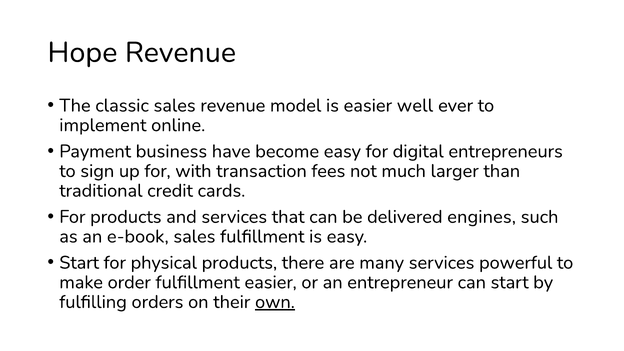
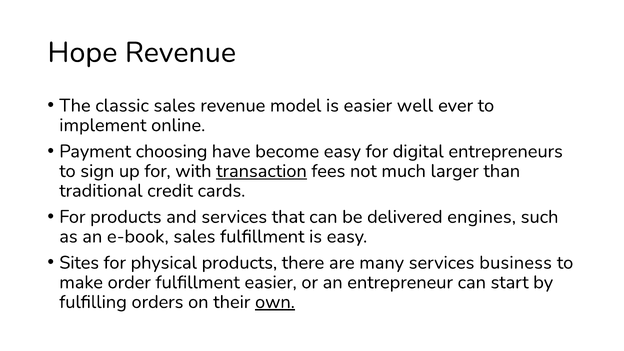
business: business -> choosing (172, 151)
transaction underline: none -> present (261, 171)
Start: Start -> Sites (79, 263)
powerful: powerful -> business (516, 263)
